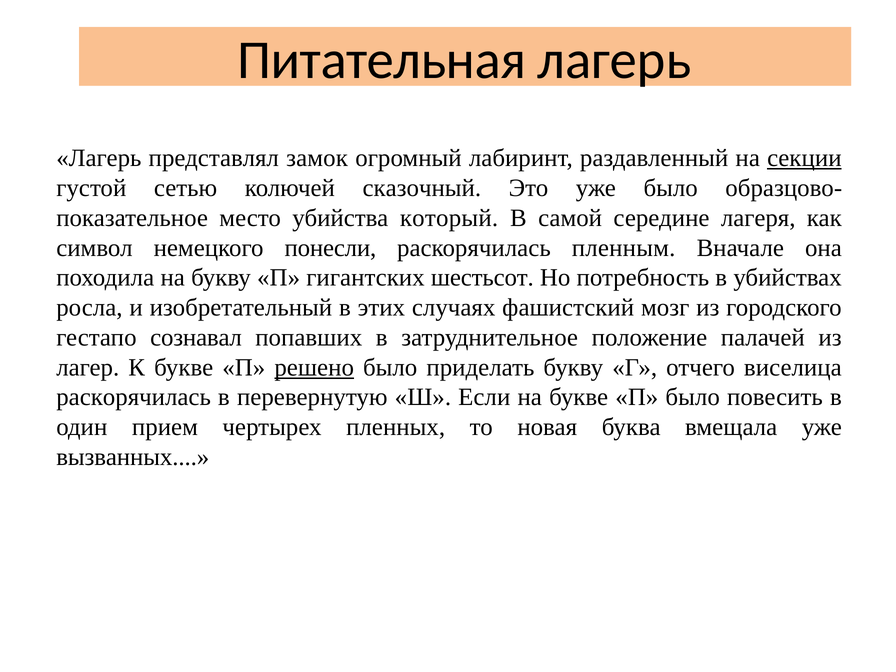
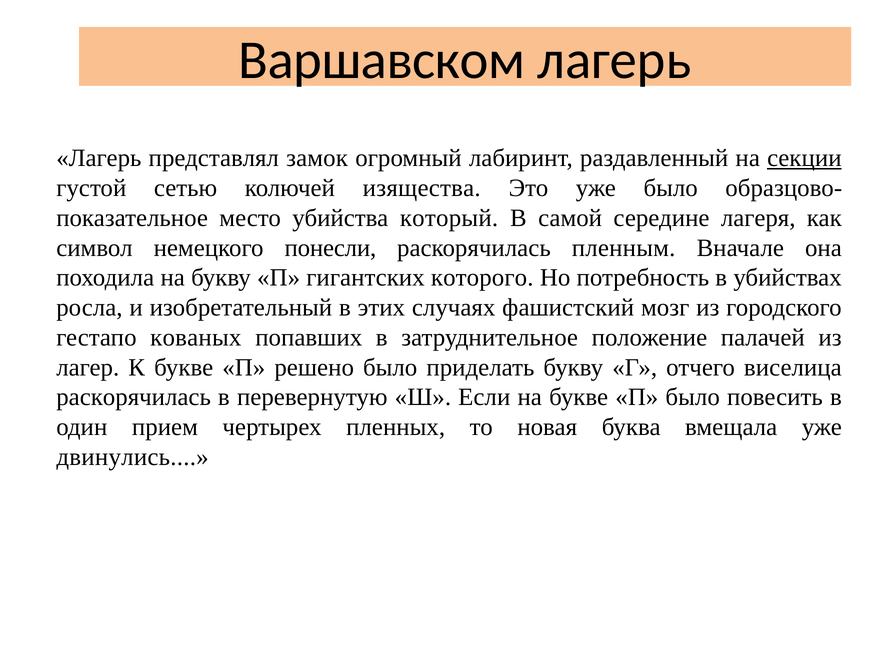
Питательная: Питательная -> Варшавском (382, 60)
сказочный: сказочный -> изящества (422, 188)
шестьсот: шестьсот -> которого (482, 278)
сознавал: сознавал -> кованых (196, 338)
решено underline: present -> none (314, 367)
вызванных: вызванных -> двинулись (133, 457)
